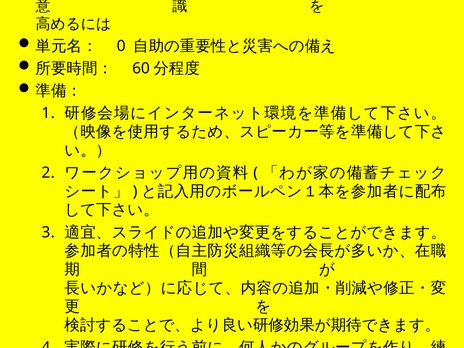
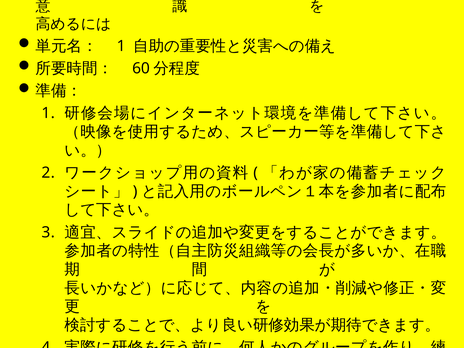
0: 0 -> 1 (121, 46)
